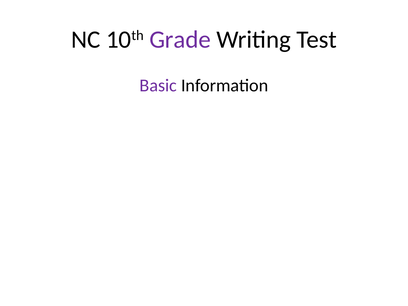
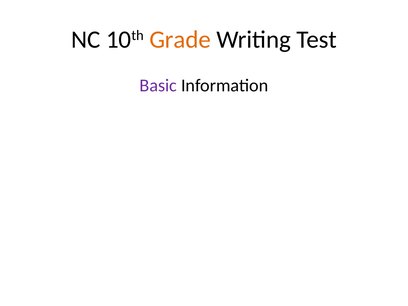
Grade colour: purple -> orange (180, 39)
